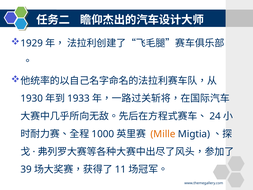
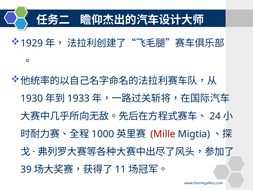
Mille colour: orange -> red (163, 134)
